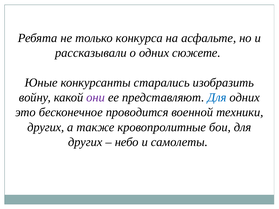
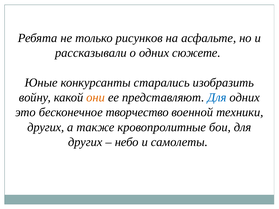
конкурса: конкурса -> рисунков (139, 38)
они colour: purple -> orange (96, 98)
проводится: проводится -> творчество (137, 112)
